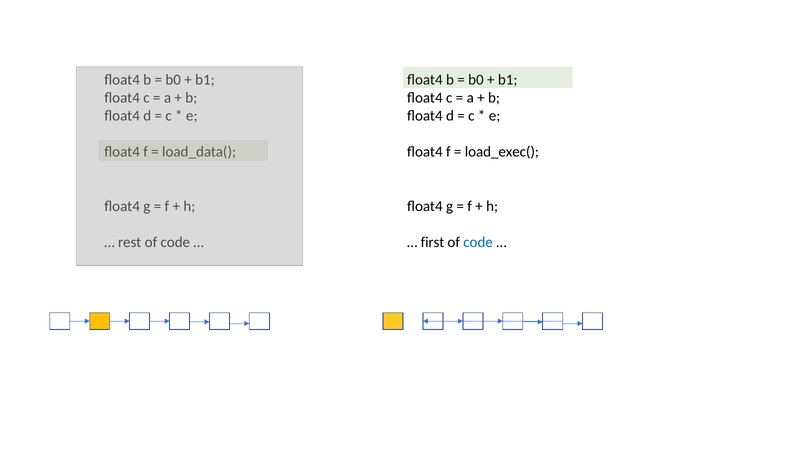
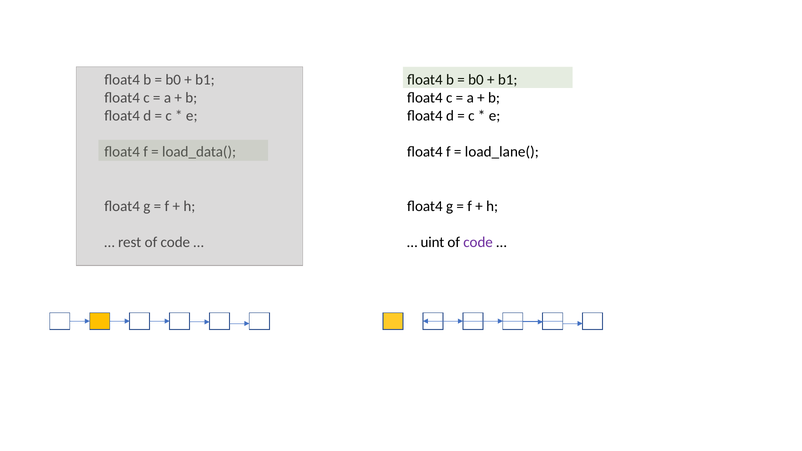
load_exec(: load_exec( -> load_lane( (502, 152)
first: first -> uint (432, 242)
code colour: blue -> purple (478, 242)
